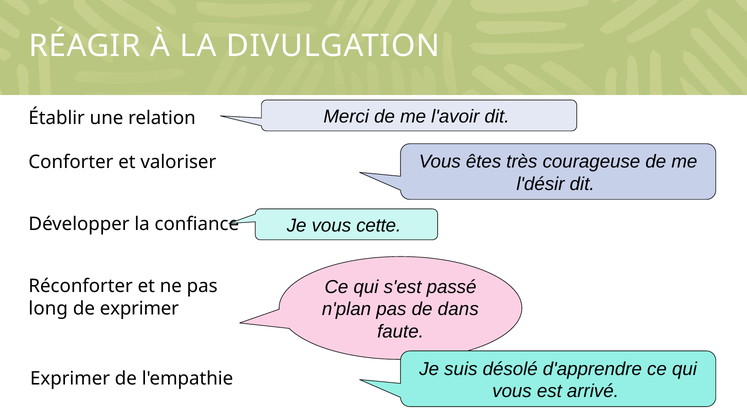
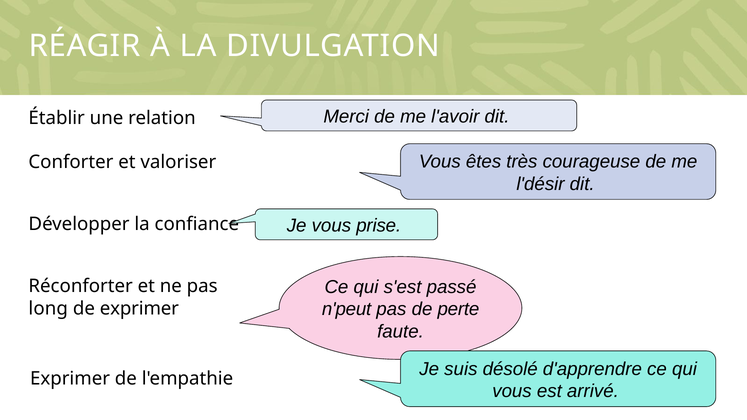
cette: cette -> prise (379, 226)
n'plan: n'plan -> n'peut (347, 309)
dans: dans -> perte (458, 309)
